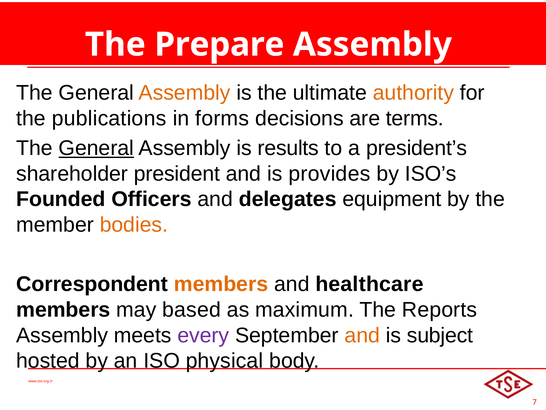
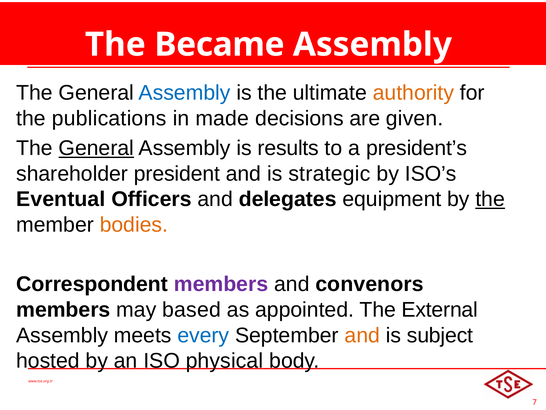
Prepare: Prepare -> Became (219, 45)
Assembly colour: orange -> blue (185, 93)
forms: forms -> made (222, 118)
terms: terms -> given (415, 118)
provides: provides -> strategic (329, 173)
Founded: Founded -> Eventual (61, 199)
the underline: none -> present (490, 199)
members colour: orange -> purple (221, 284)
healthcare: healthcare -> convenors (370, 284)
maximum: maximum -> appointed (305, 309)
Reports: Reports -> External (440, 309)
every colour: purple -> blue (203, 335)
